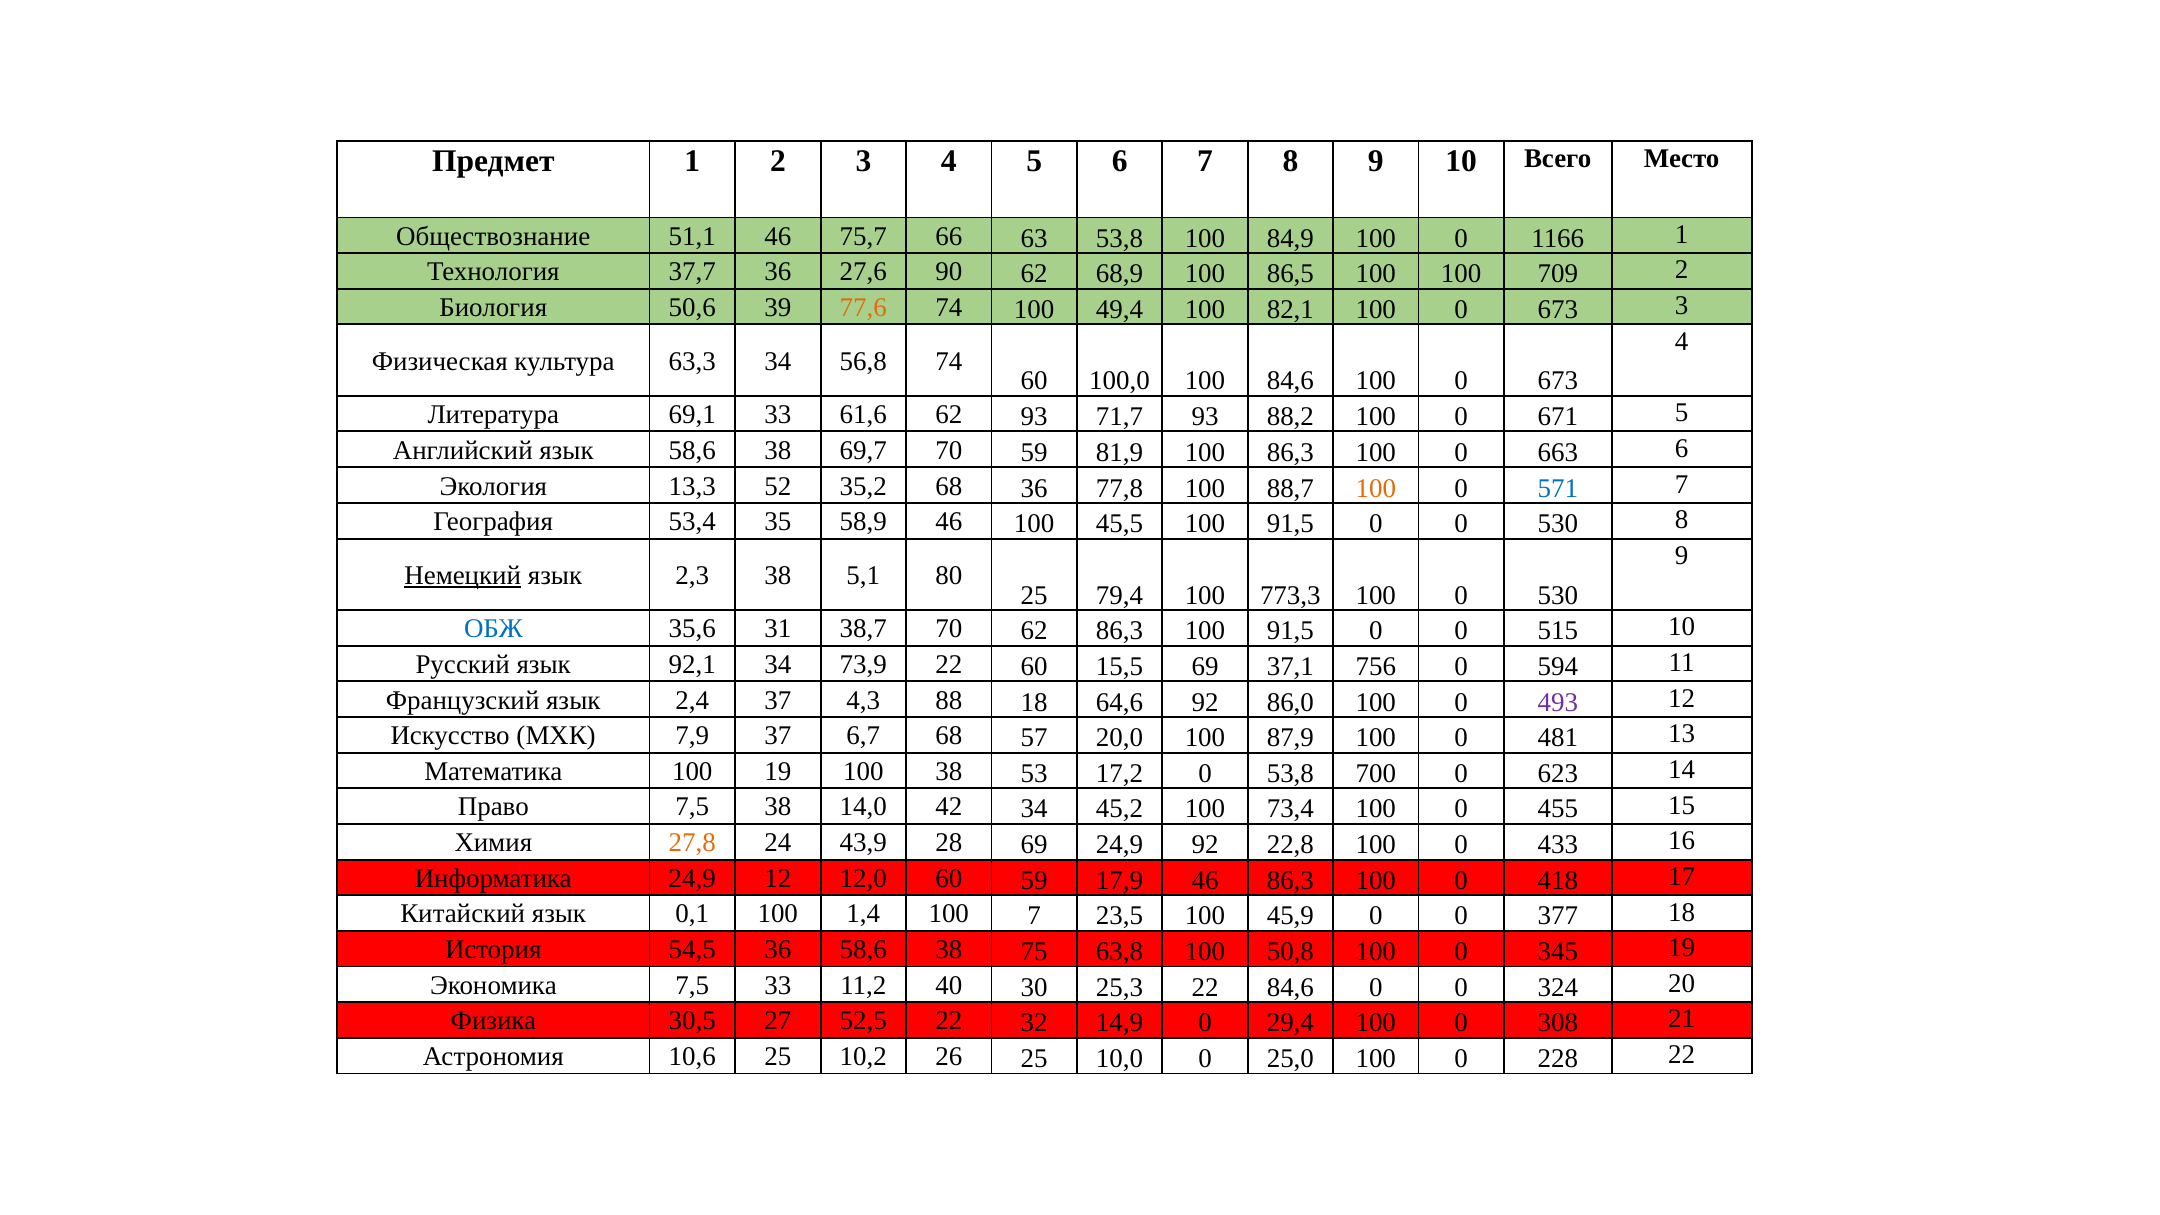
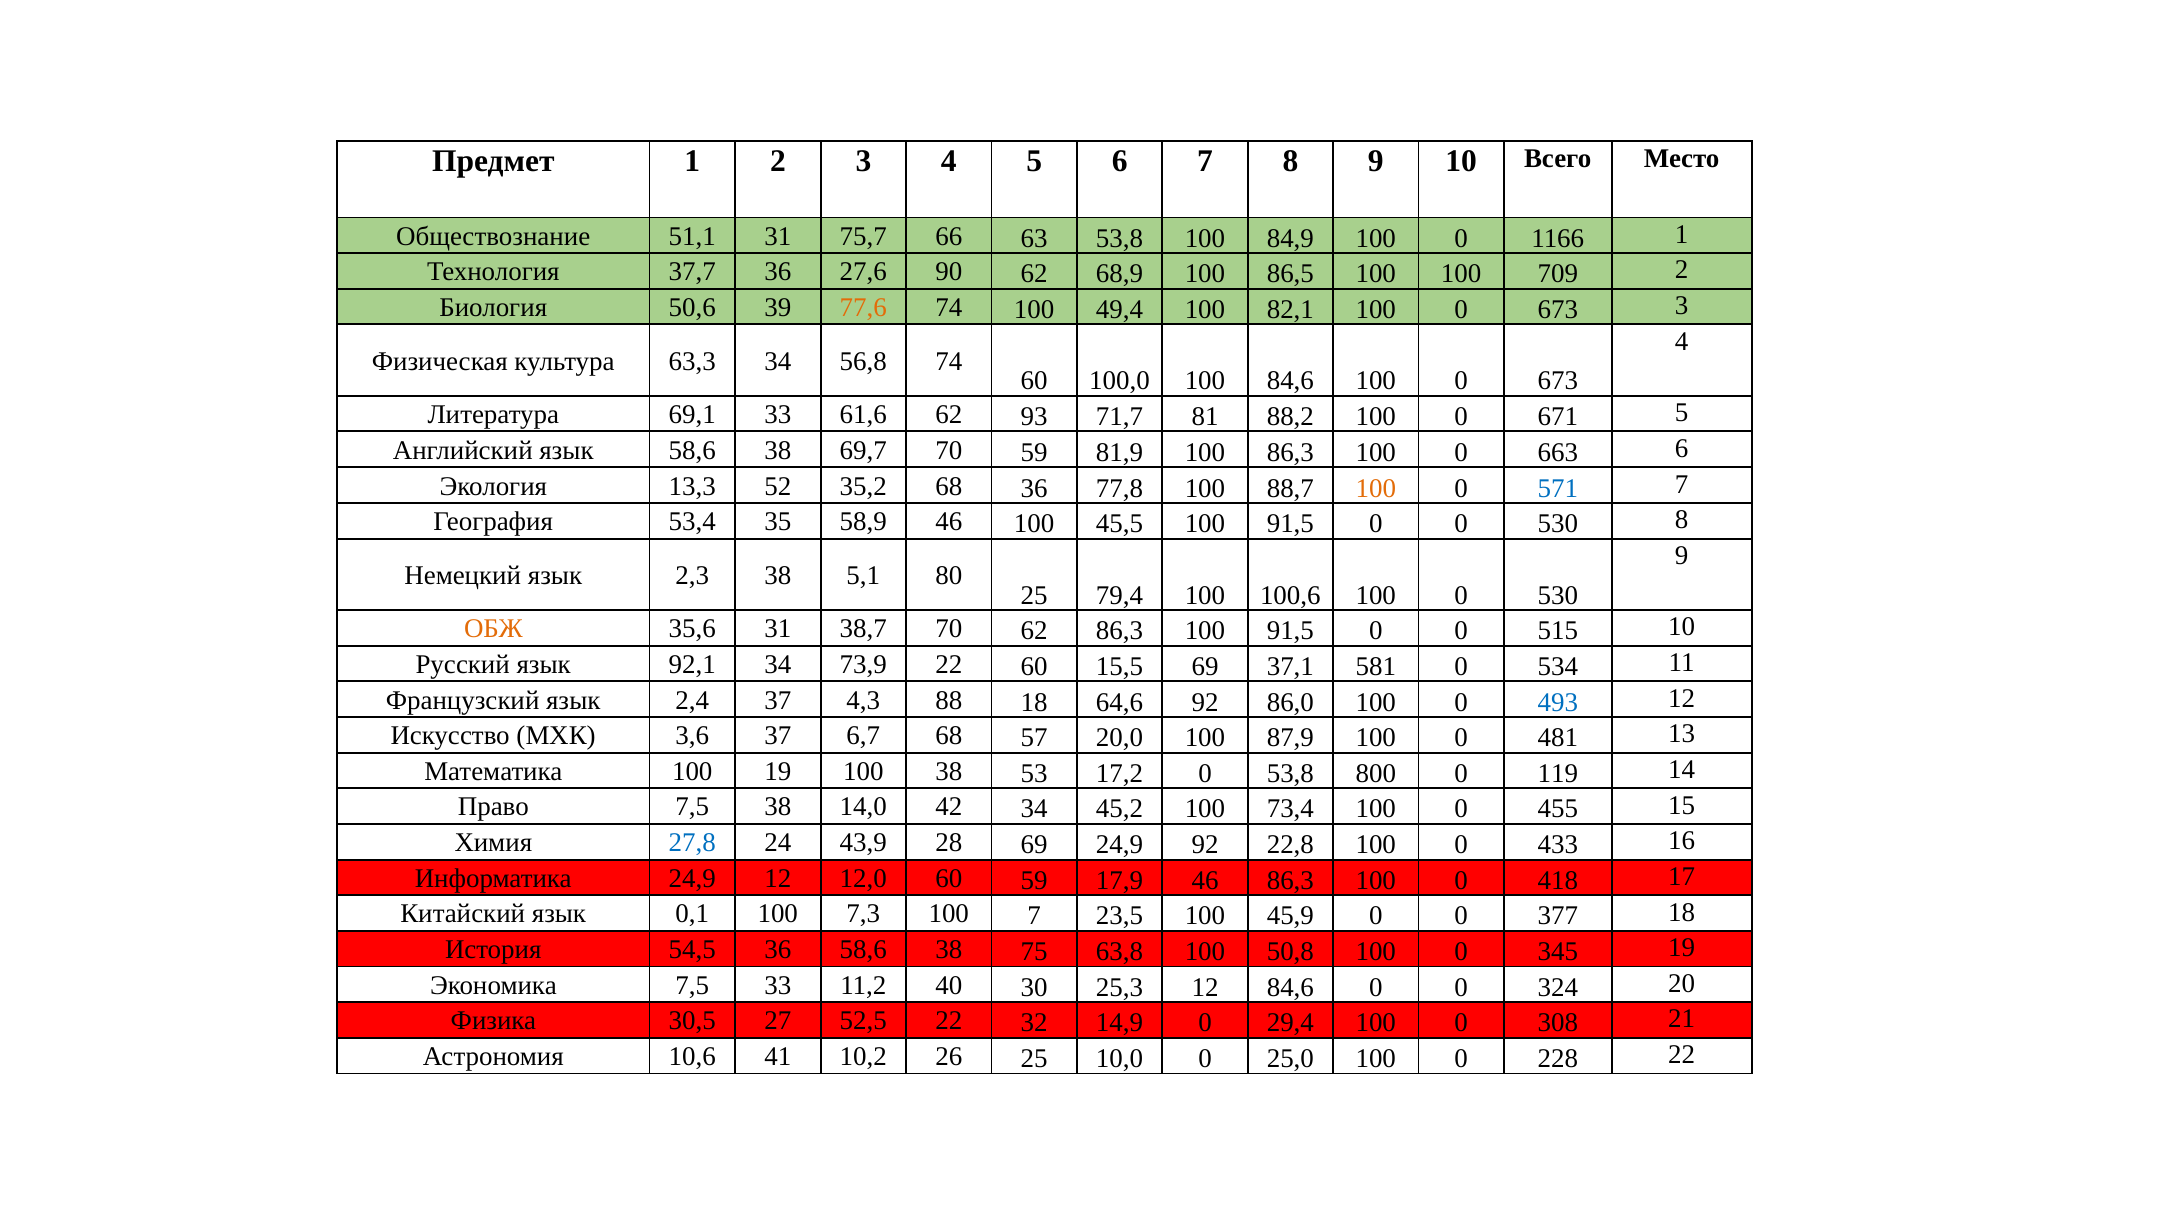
51,1 46: 46 -> 31 (778, 236)
71,7 93: 93 -> 81 (1205, 417)
Немецкий underline: present -> none (463, 575)
773,3: 773,3 -> 100,6 (1290, 595)
ОБЖ colour: blue -> orange (494, 629)
756: 756 -> 581 (1376, 666)
594: 594 -> 534 (1558, 666)
493 colour: purple -> blue (1558, 702)
7,9: 7,9 -> 3,6 (692, 736)
700: 700 -> 800 (1376, 773)
623: 623 -> 119 (1558, 773)
27,8 colour: orange -> blue (692, 843)
1,4: 1,4 -> 7,3 (863, 914)
25,3 22: 22 -> 12 (1205, 987)
10,6 25: 25 -> 41 (778, 1057)
